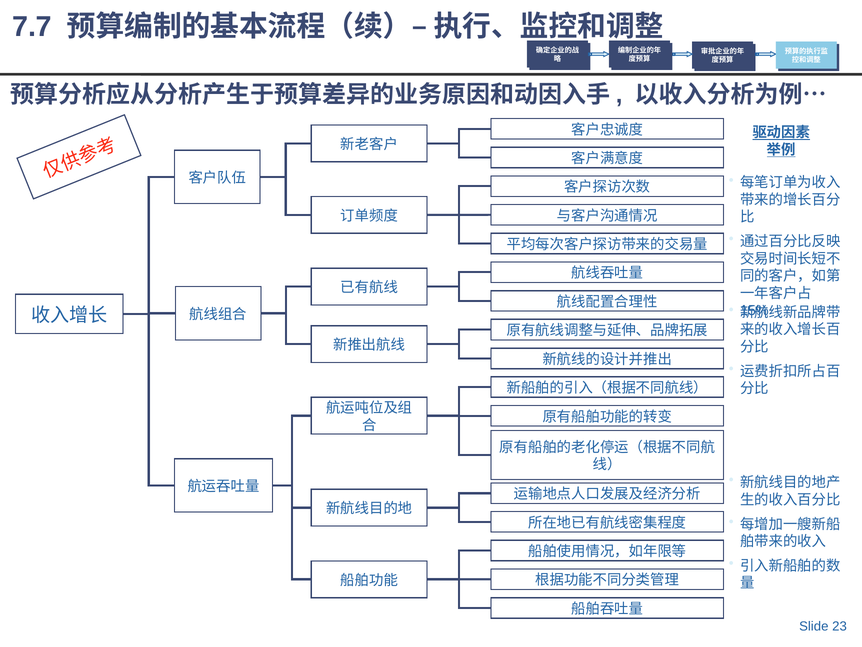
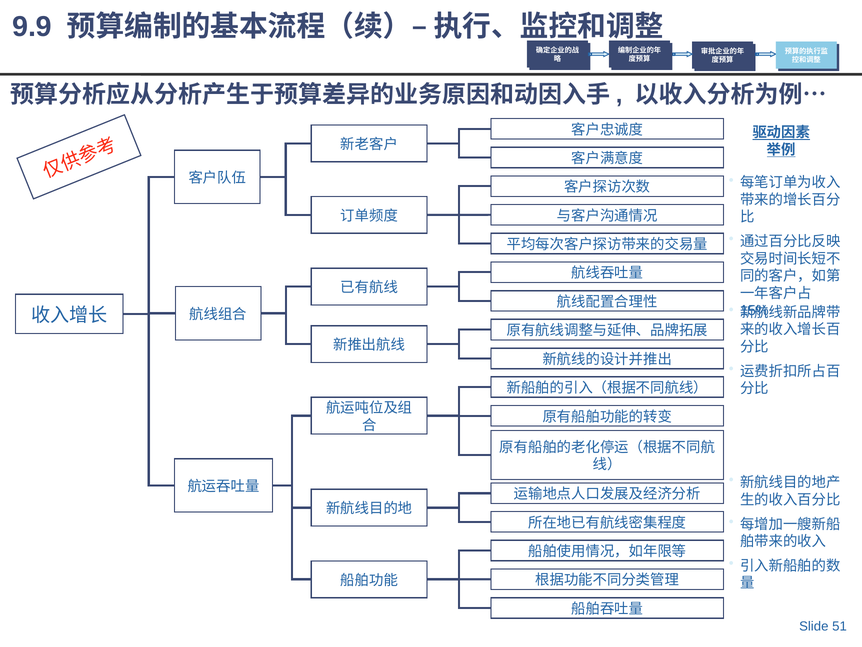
7.7: 7.7 -> 9.9 (32, 27)
23: 23 -> 51 (840, 626)
